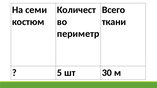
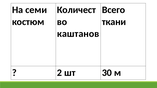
периметр: периметр -> каштанов (78, 34)
5: 5 -> 2 (59, 73)
